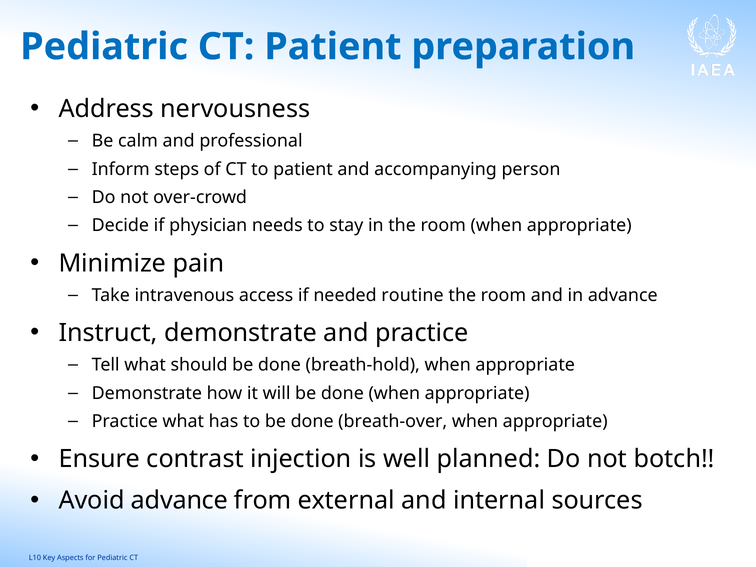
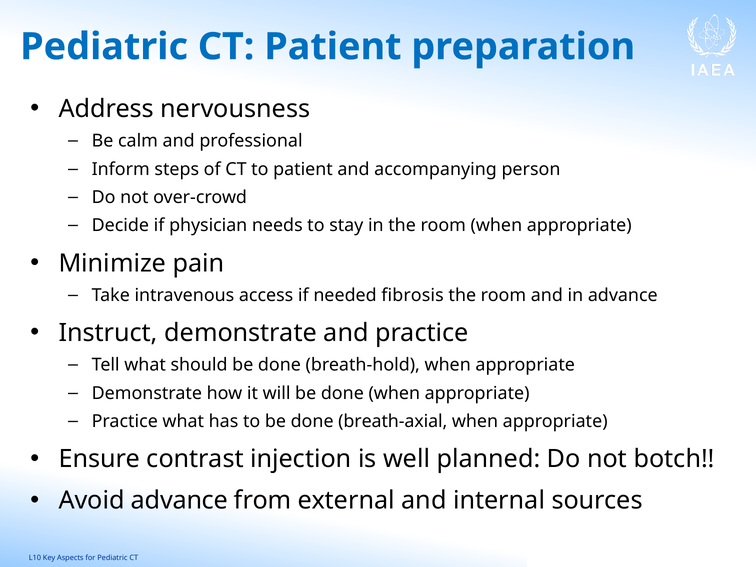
routine: routine -> fibrosis (413, 295)
breath-over: breath-over -> breath-axial (393, 421)
